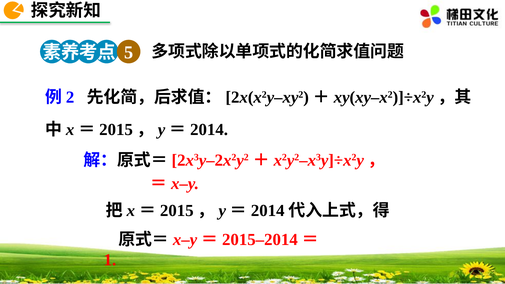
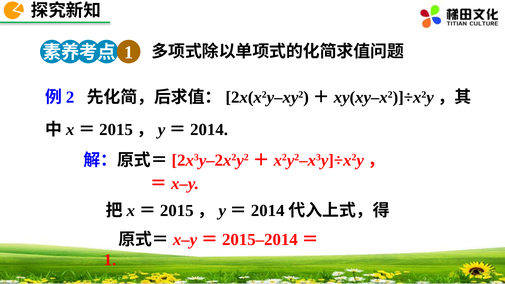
5: 5 -> 1 (129, 53)
